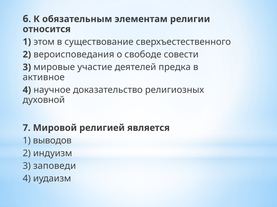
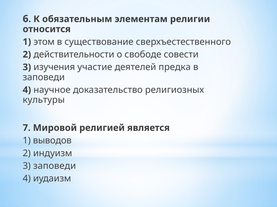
вероисповедания: вероисповедания -> действительности (74, 55)
мировые: мировые -> изучения (54, 67)
активное: активное -> заповеди (44, 77)
духовной: духовной -> культуры (44, 100)
